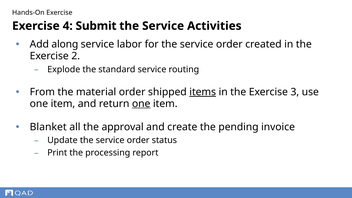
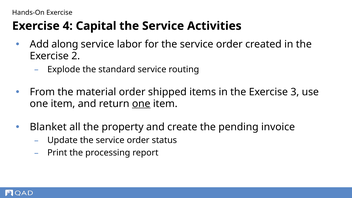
Submit: Submit -> Capital (96, 26)
items underline: present -> none (203, 92)
approval: approval -> property (123, 127)
